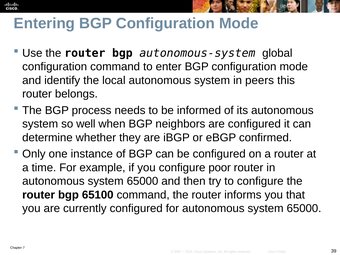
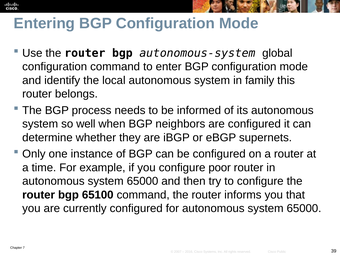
peers: peers -> family (260, 80)
confirmed: confirmed -> supernets (265, 138)
